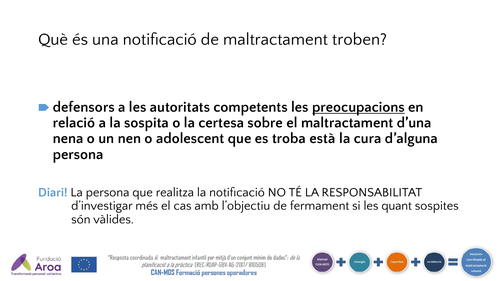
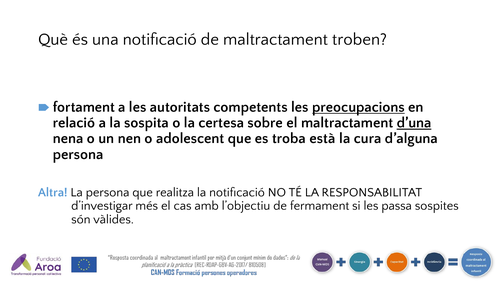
defensors: defensors -> fortament (84, 107)
d’una underline: none -> present (414, 123)
Diari: Diari -> Altra (53, 192)
quant: quant -> passa (397, 206)
